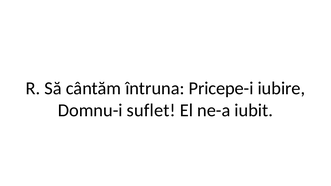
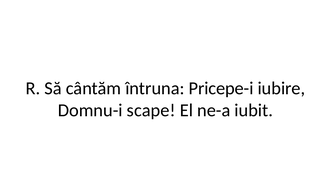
suflet: suflet -> scape (151, 110)
